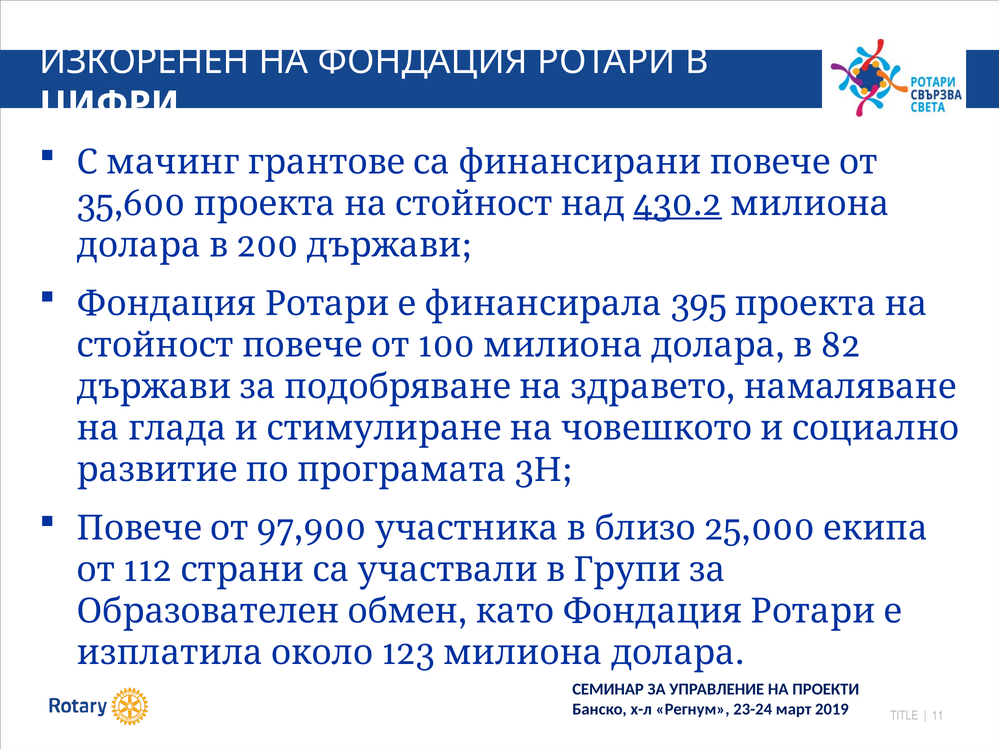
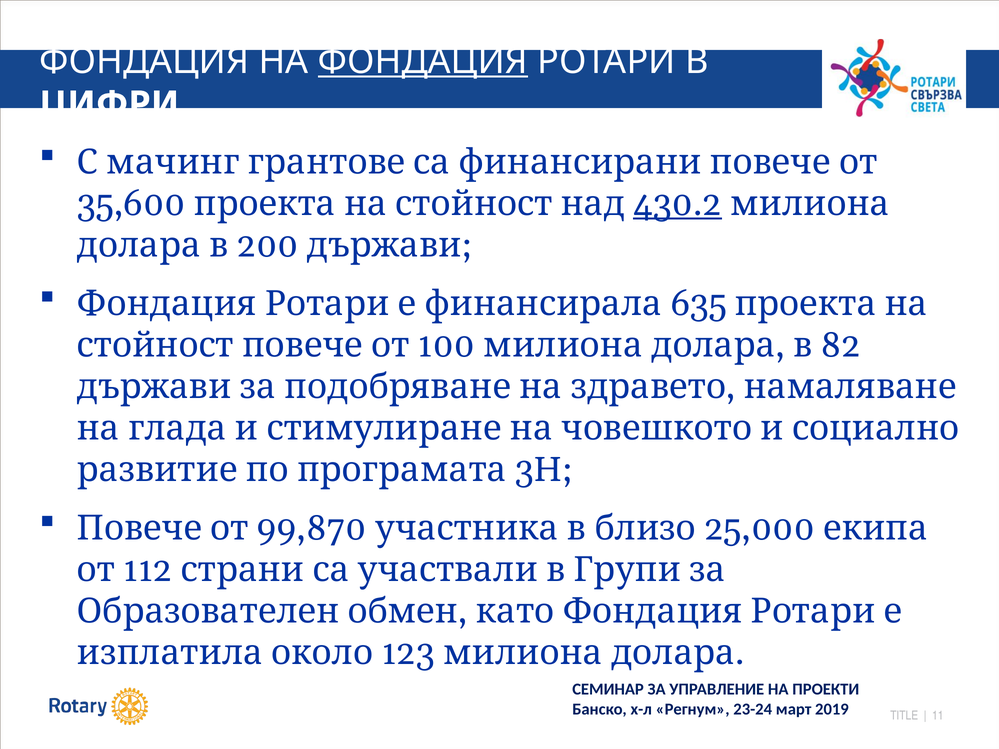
ИЗКОРЕНЕН: ИЗКОРЕНЕН -> ФОНДАЦИЯ (144, 61)
ФОНДАЦИЯ underline: none -> present (423, 61)
395: 395 -> 635 (699, 304)
97,900: 97,900 -> 99,870 (312, 528)
